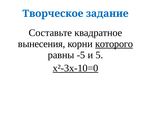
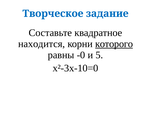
вынесения: вынесения -> находится (42, 44)
-5: -5 -> -0 (81, 55)
х²-3х-10=0 underline: present -> none (75, 68)
